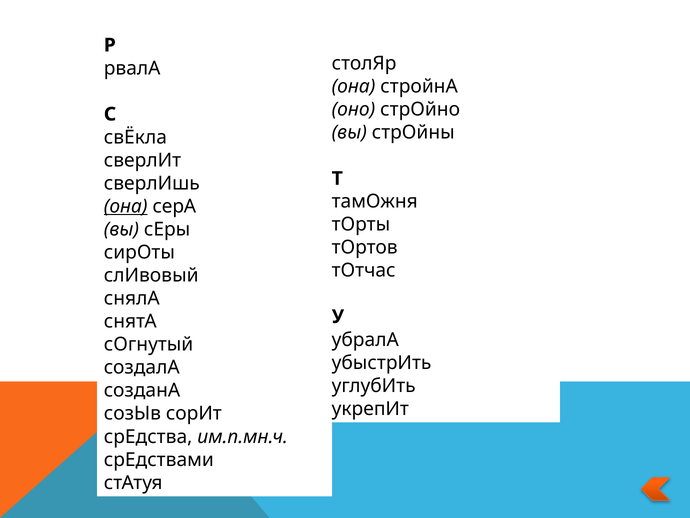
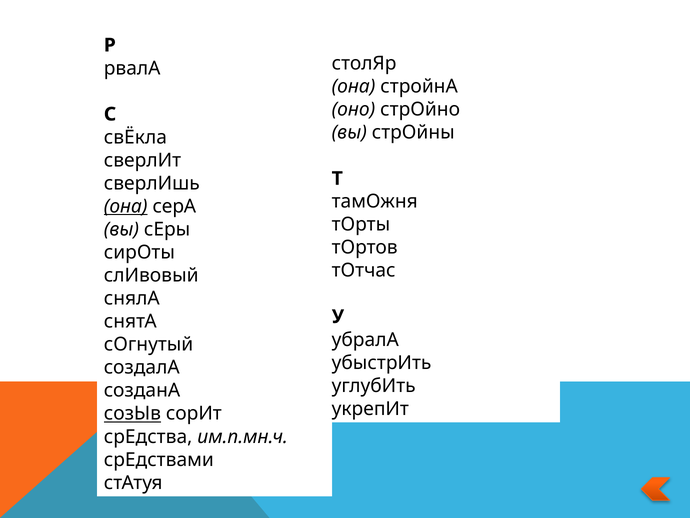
созЫв underline: none -> present (132, 413)
